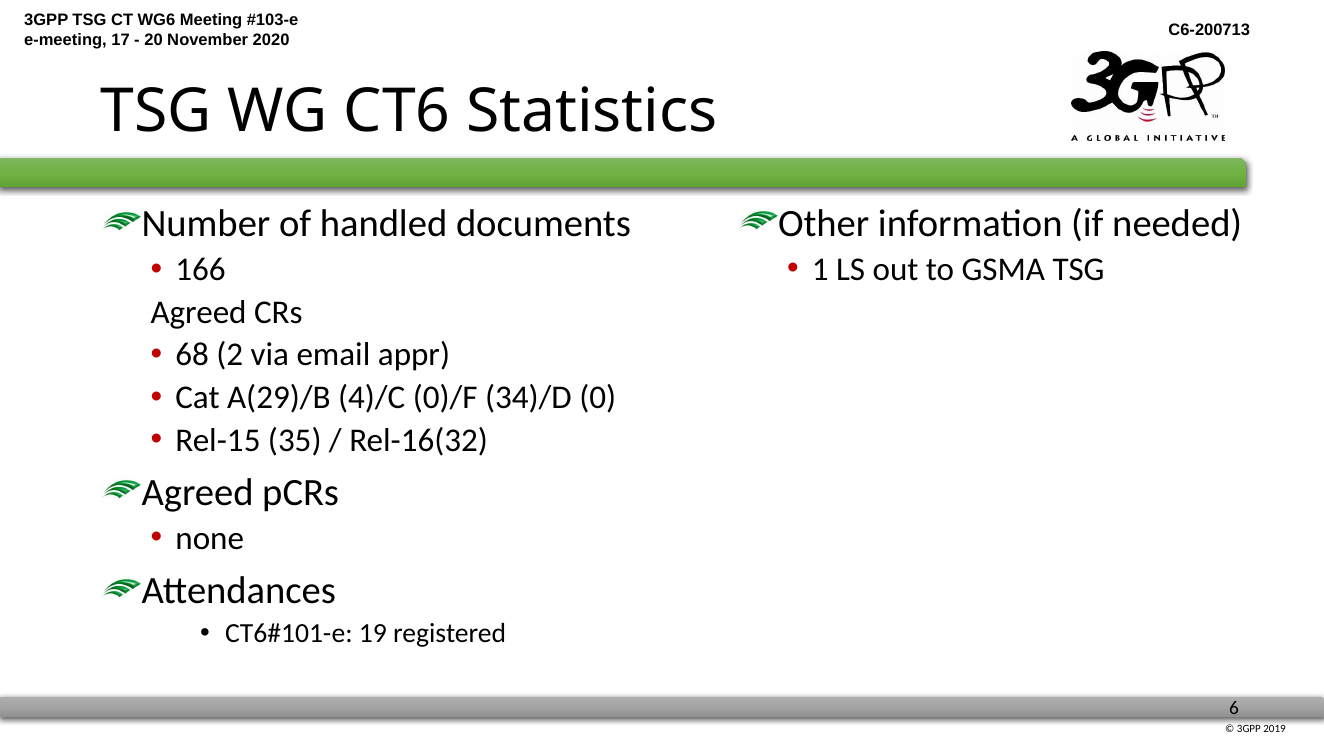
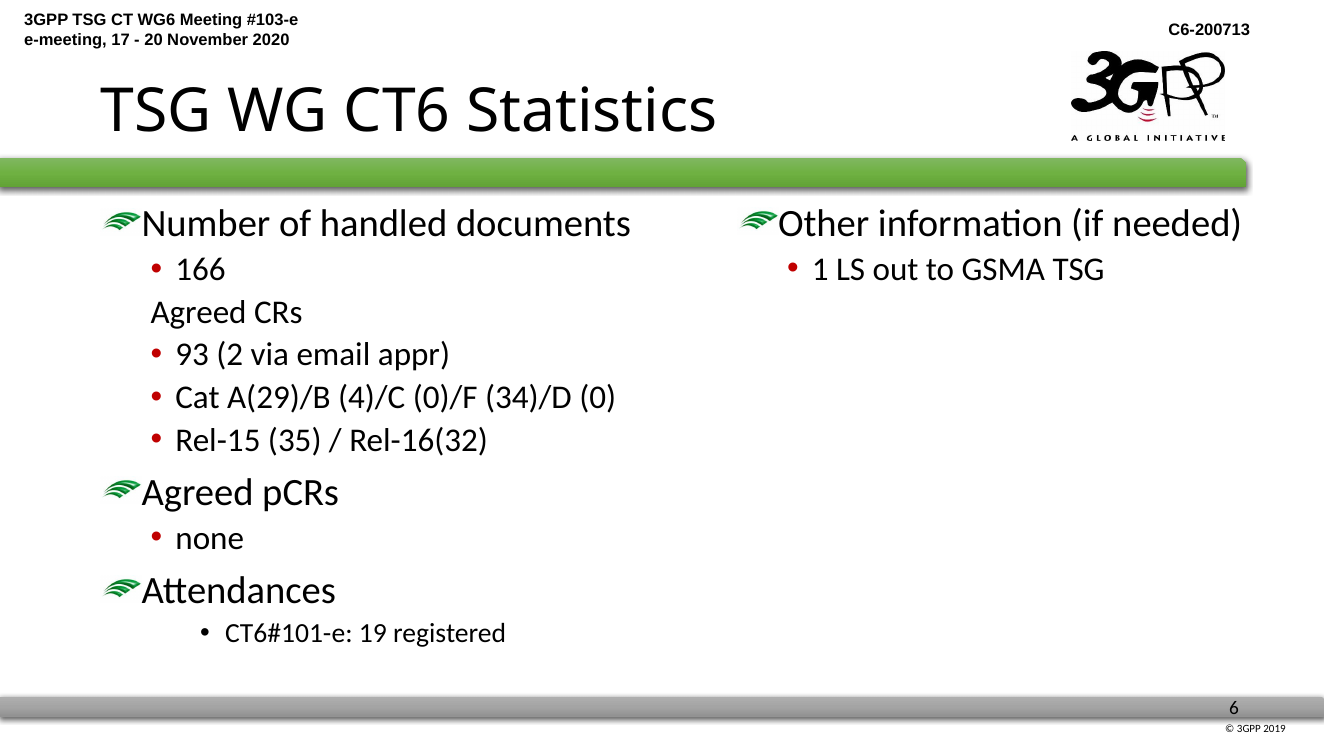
68: 68 -> 93 (192, 355)
